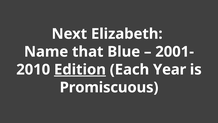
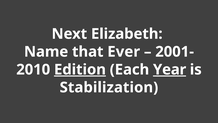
Blue: Blue -> Ever (124, 52)
Year underline: none -> present (170, 69)
Promiscuous: Promiscuous -> Stabilization (109, 87)
